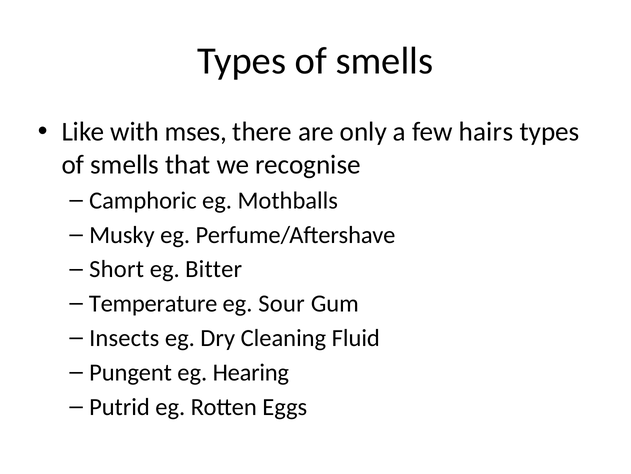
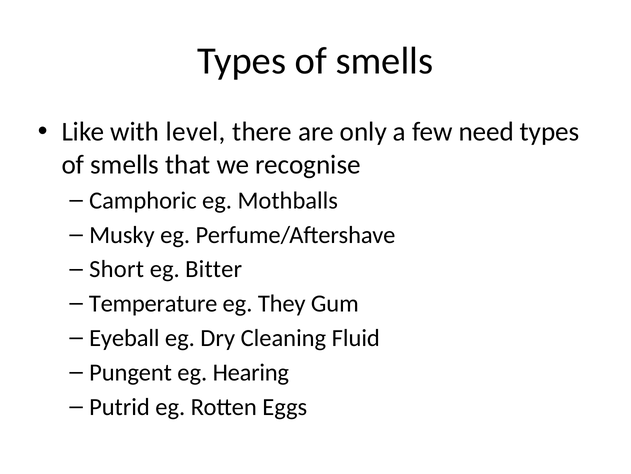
mses: mses -> level (196, 132)
hairs: hairs -> need (486, 132)
Sour: Sour -> They (282, 303)
Insects: Insects -> Eyeball (124, 338)
